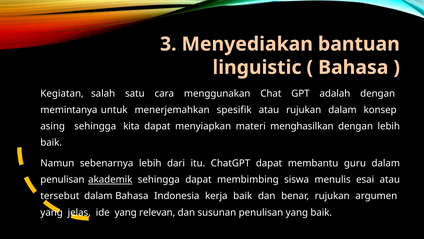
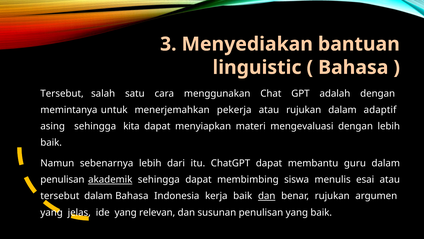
Kegiatan: Kegiatan -> Tersebut (62, 93)
spesifik: spesifik -> pekerja (234, 110)
konsep: konsep -> adaptif (380, 110)
menghasilkan: menghasilkan -> mengevaluasi (302, 126)
dan underline: none -> present (267, 196)
